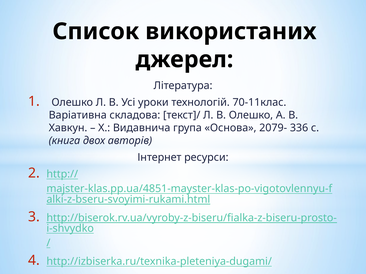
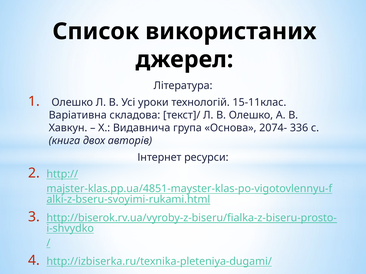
70-11клас: 70-11клас -> 15-11клас (259, 102)
2079-: 2079- -> 2074- (273, 128)
